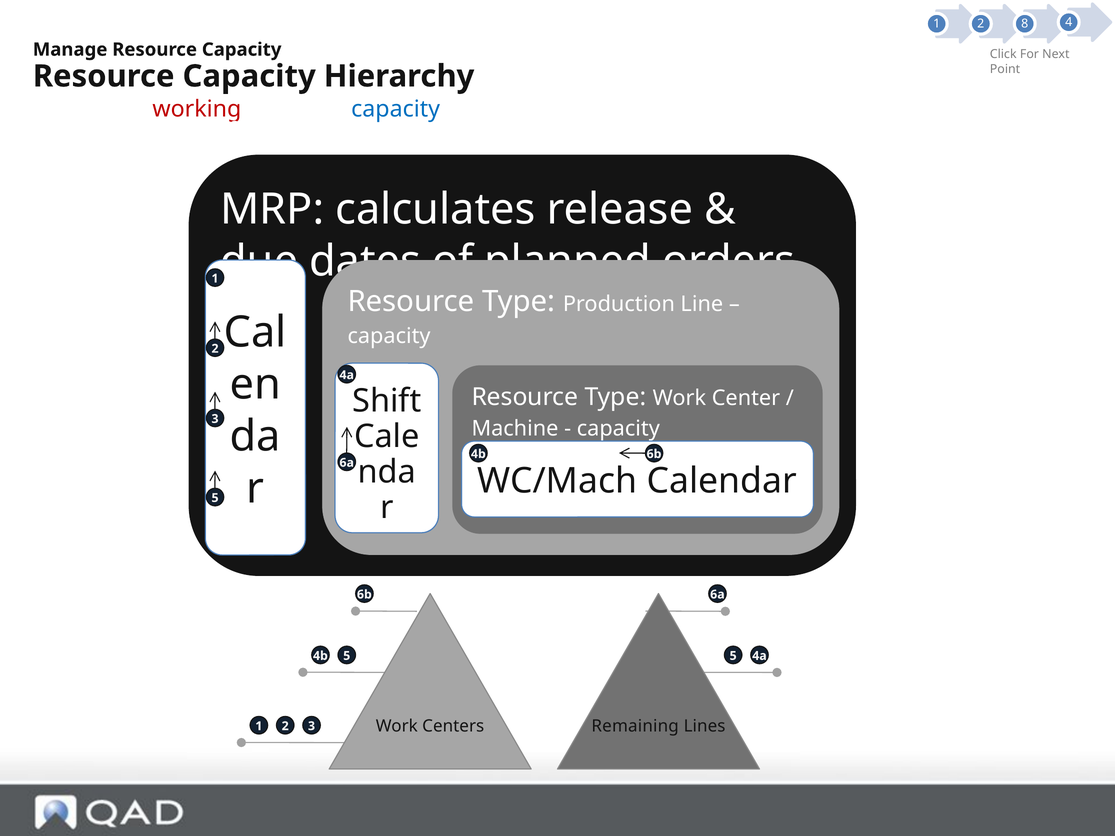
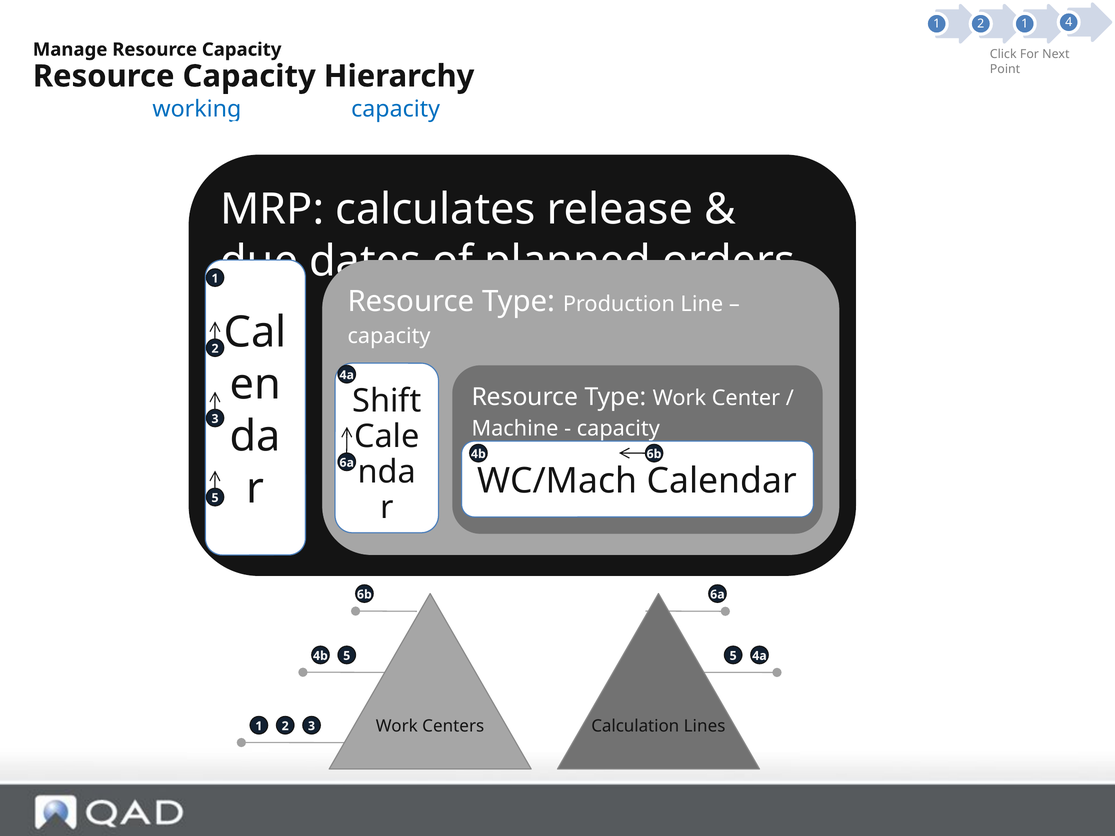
2 8: 8 -> 1 (1025, 24)
working colour: red -> blue (197, 109)
Remaining: Remaining -> Calculation (635, 727)
